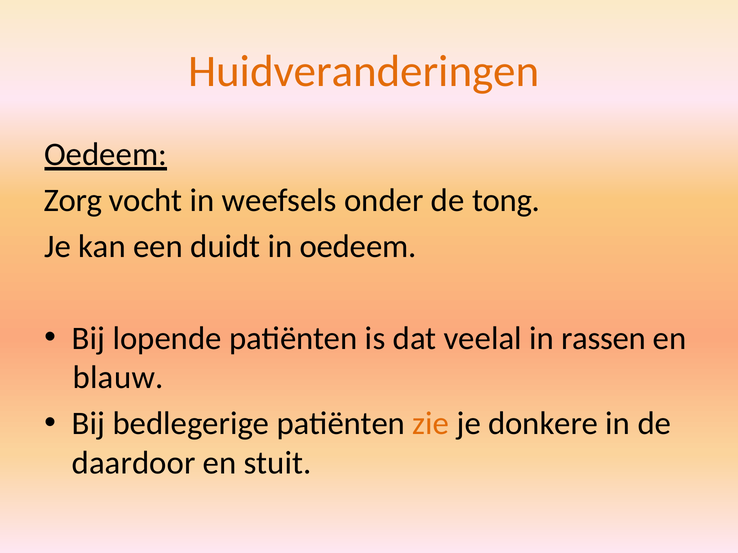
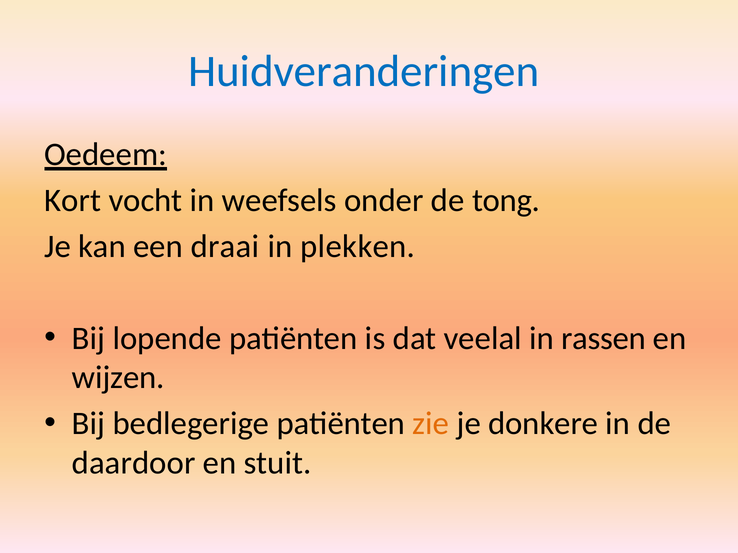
Huidveranderingen colour: orange -> blue (364, 71)
Zorg: Zorg -> Kort (73, 201)
duidt: duidt -> draai (225, 247)
in oedeem: oedeem -> plekken (358, 247)
blauw: blauw -> wijzen (118, 378)
